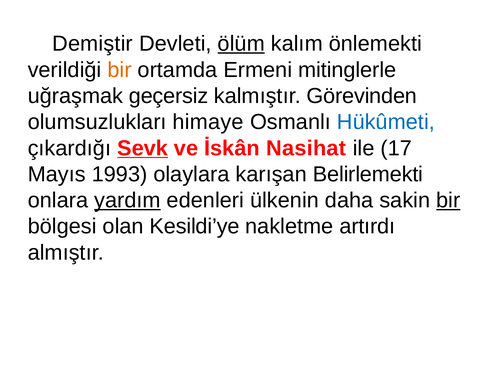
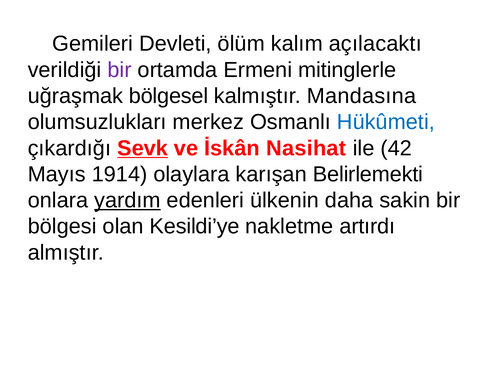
Demiştir: Demiştir -> Gemileri (93, 44)
ölüm underline: present -> none (241, 44)
önlemekti: önlemekti -> açılacaktı (375, 44)
bir colour: orange -> purple (120, 70)
geçersiz: geçersiz -> bölgesel (169, 96)
Görevinden: Görevinden -> Mandasına (362, 96)
himaye: himaye -> merkez (208, 122)
17: 17 -> 42 (396, 148)
1993: 1993 -> 1914 (120, 174)
bir underline: present -> none (448, 200)
